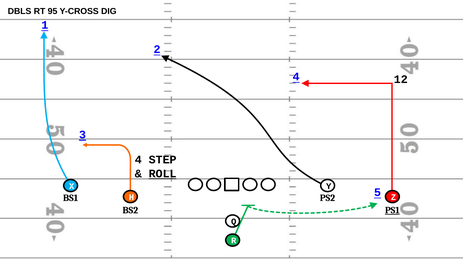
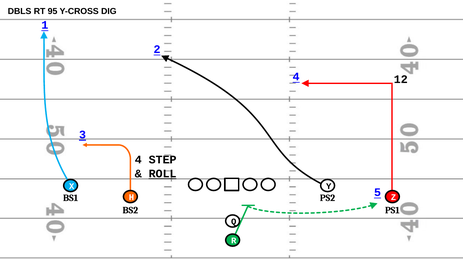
PS1 underline: present -> none (392, 211)
